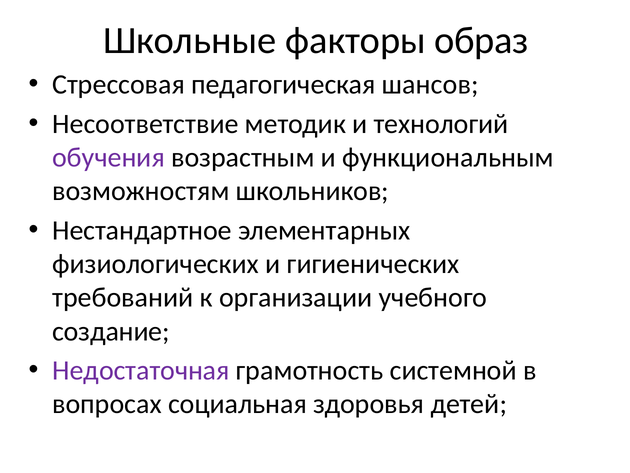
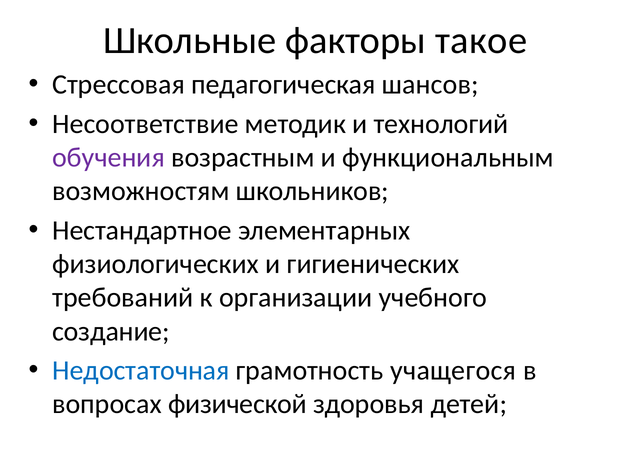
образ: образ -> такое (481, 40)
Недостаточная colour: purple -> blue (141, 370)
системной: системной -> учащегося (453, 370)
социальная: социальная -> физической (238, 404)
